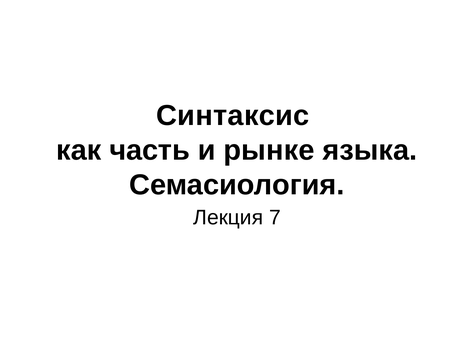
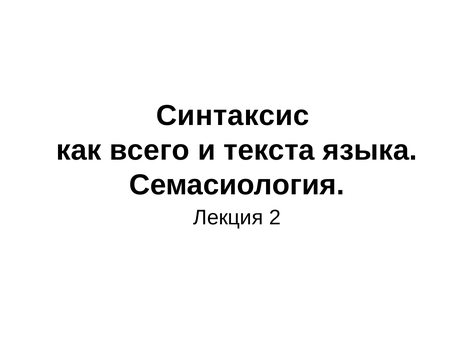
часть: часть -> всего (149, 151)
рынке: рынке -> текста (269, 151)
7: 7 -> 2 (275, 218)
